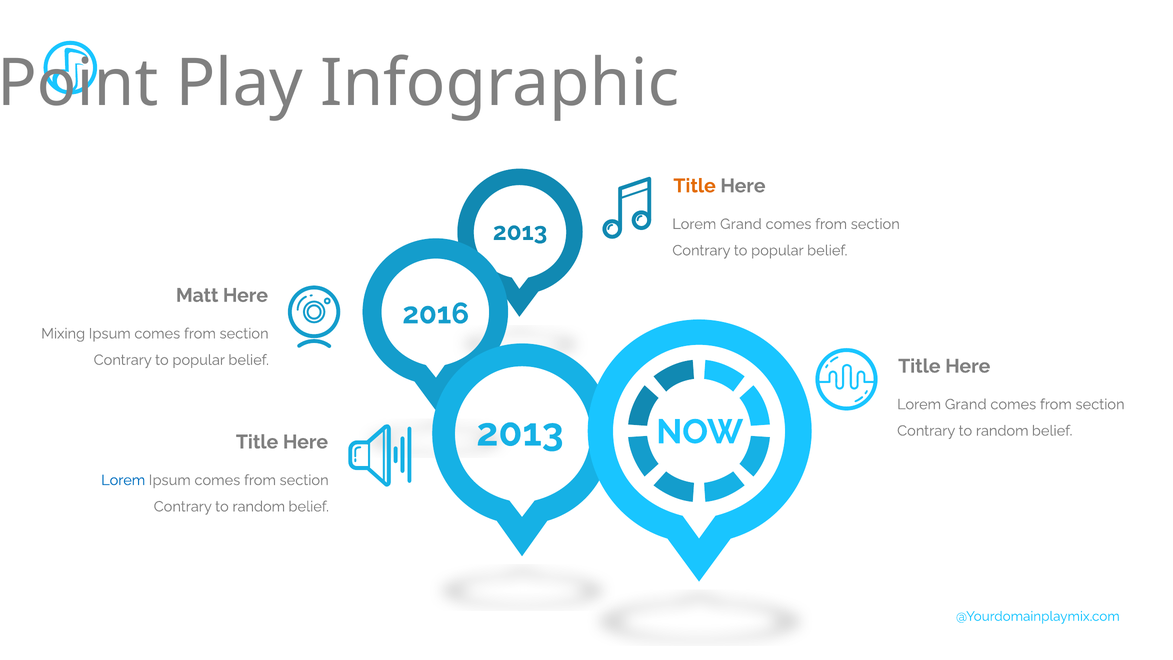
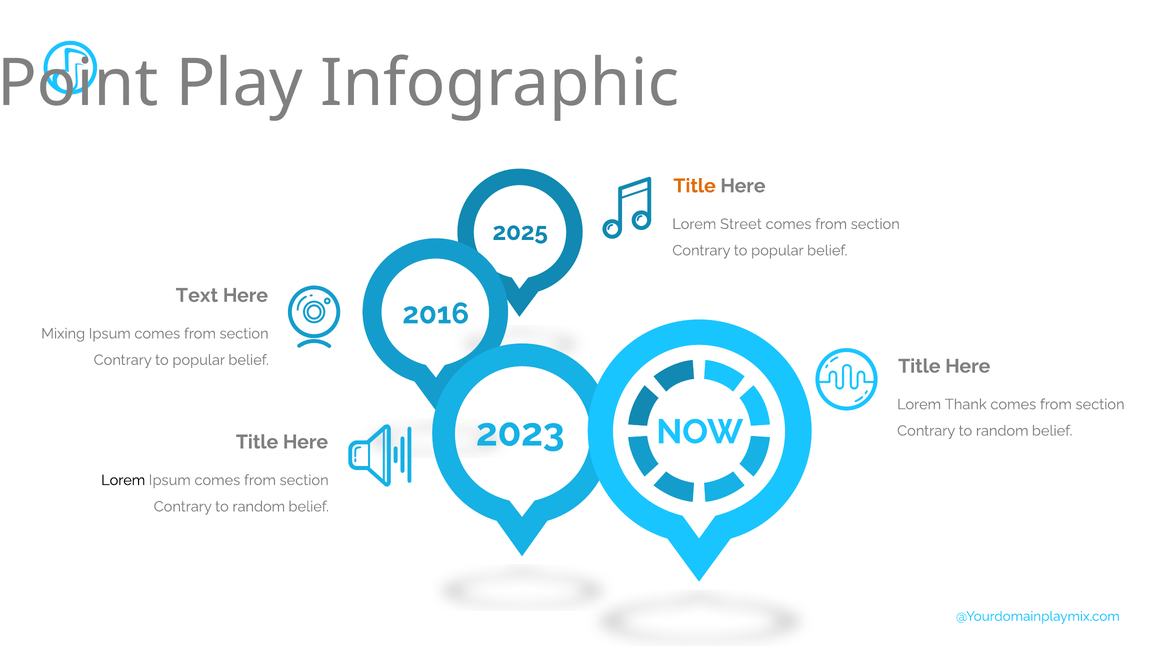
Grand: Grand -> Street (741, 224)
2013: 2013 -> 2025 (520, 232)
Matt: Matt -> Text (197, 295)
Grand: Grand -> Thank (966, 404)
2013: 2013 -> 2023 (520, 433)
Lorem colour: blue -> black (123, 480)
